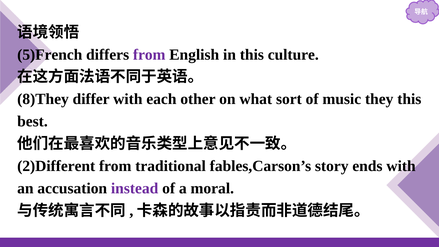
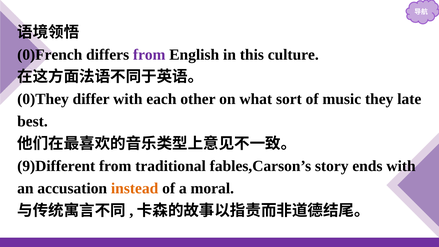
5)French: 5)French -> 0)French (50, 55)
8)They: 8)They -> 0)They (43, 99)
they this: this -> late (409, 99)
2)Different: 2)Different -> 9)Different (56, 166)
instead colour: purple -> orange (135, 188)
